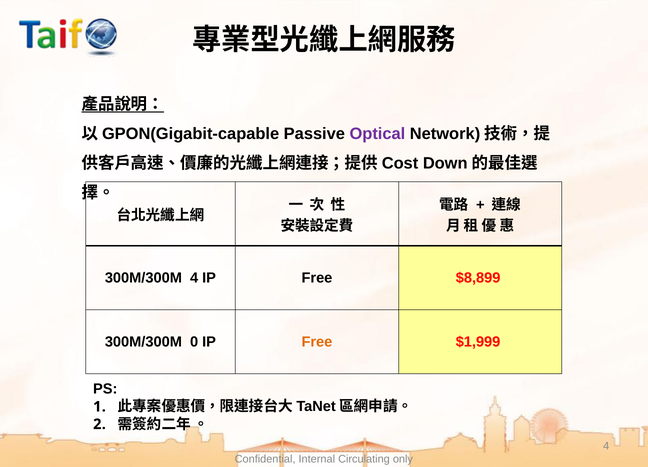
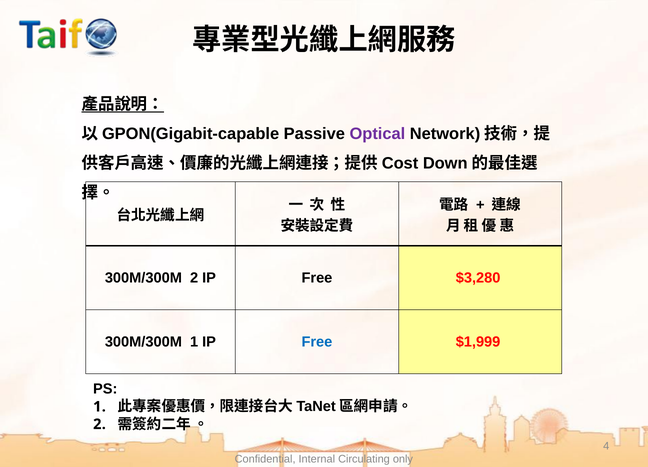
300M/300M 4: 4 -> 2 (194, 278)
$8,899: $8,899 -> $3,280 (478, 278)
300M/300M 0: 0 -> 1 (194, 342)
Free colour: orange -> blue (317, 342)
